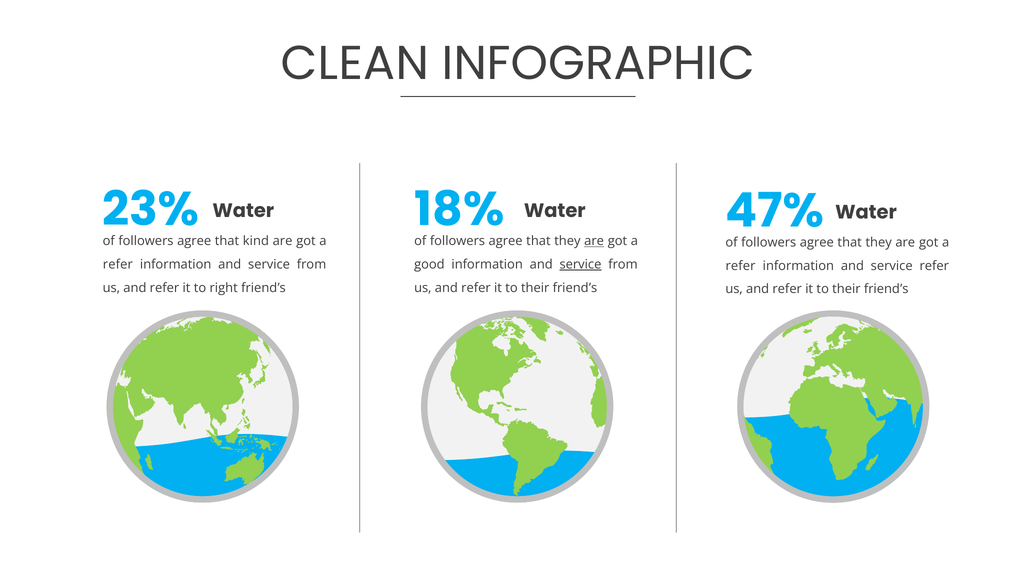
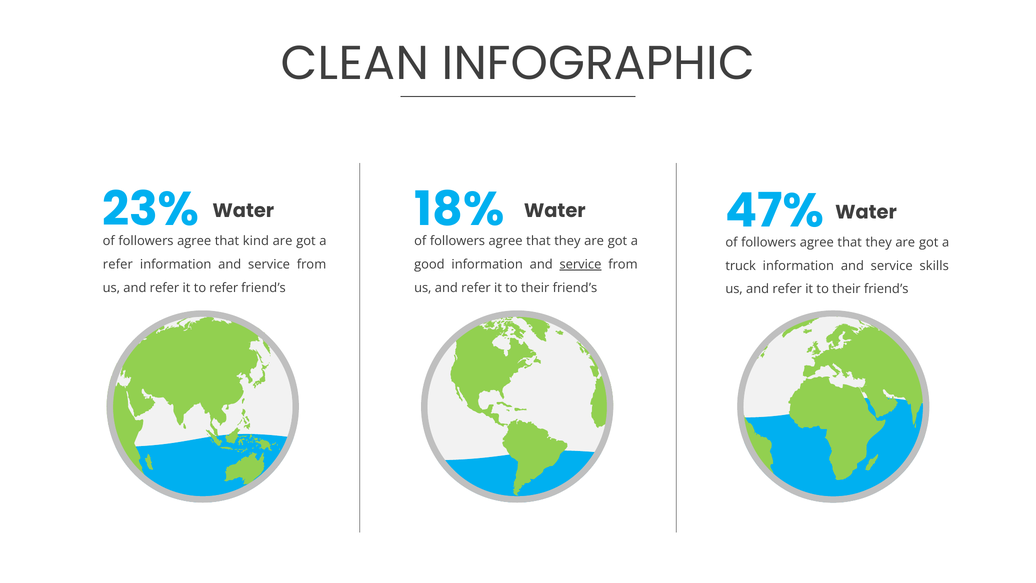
are underline: present -> none (594, 241)
refer: refer -> truck (741, 266)
service refer: refer -> skills (934, 266)
to right: right -> refer (224, 288)
